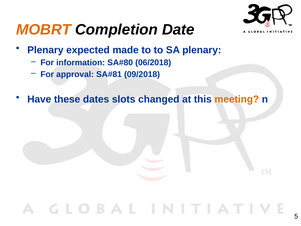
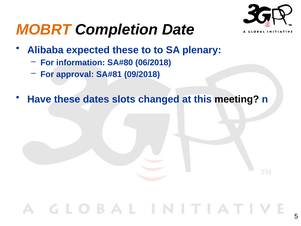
Plenary: Plenary -> Alibaba (45, 50)
expected made: made -> these (126, 50)
meeting colour: orange -> black (237, 99)
